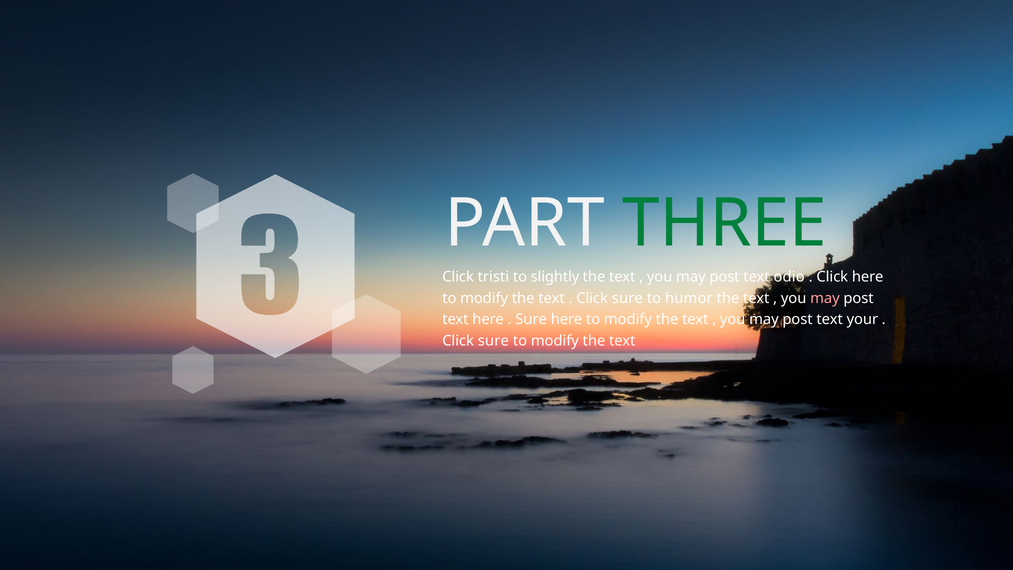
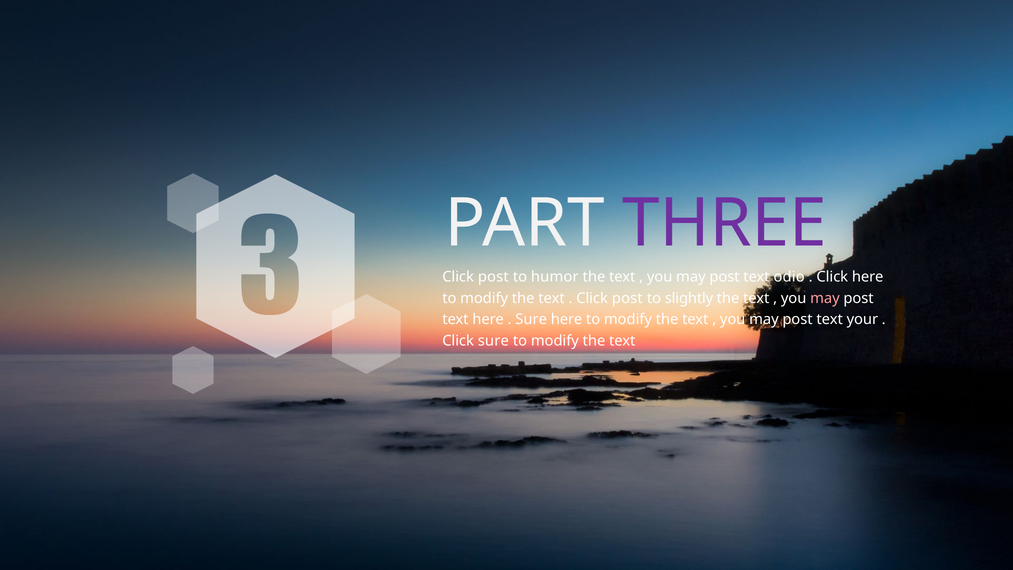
THREE colour: green -> purple (724, 223)
tristi: tristi -> post (493, 277)
slightly: slightly -> humor (555, 277)
sure: sure -> post (627, 298)
humor: humor -> slightly (689, 298)
